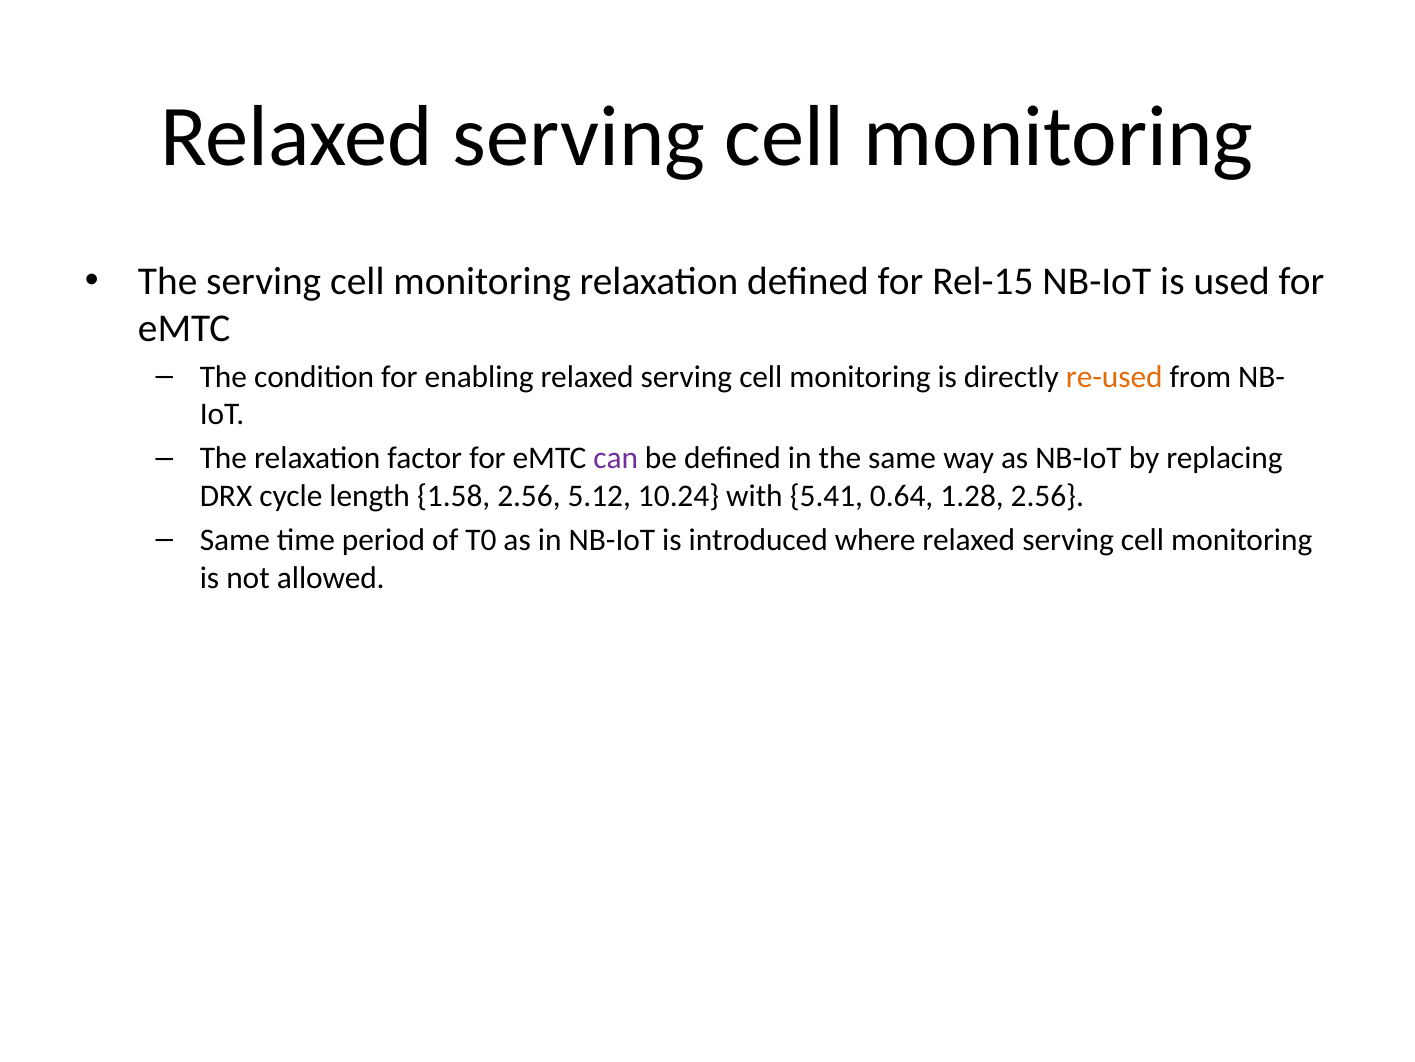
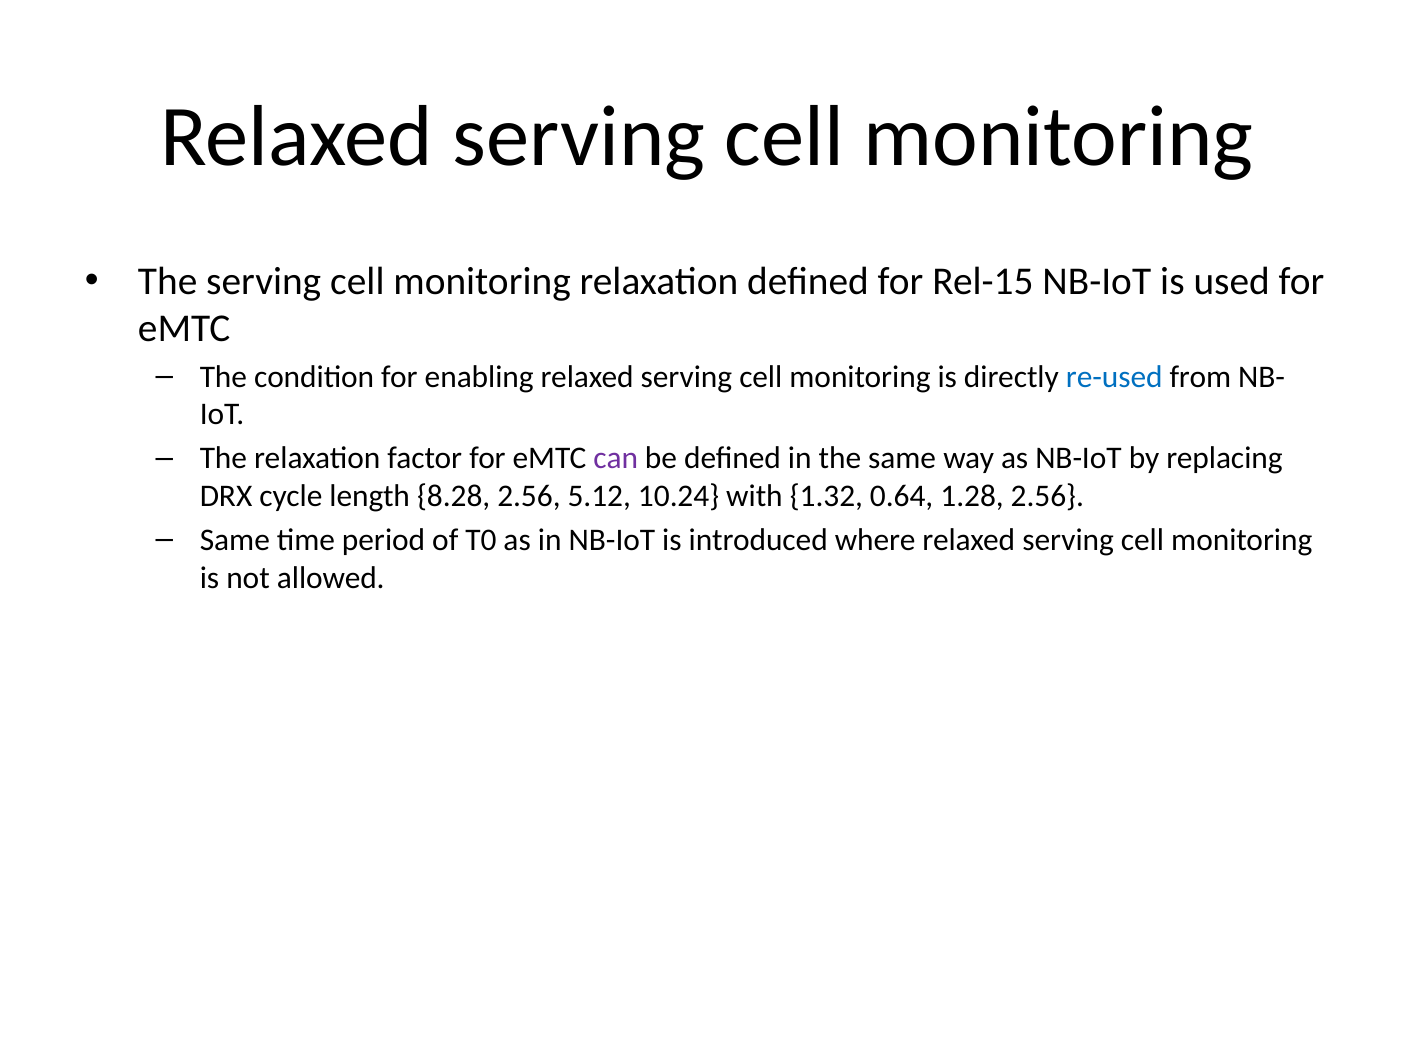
re-used colour: orange -> blue (1114, 376)
1.58: 1.58 -> 8.28 (454, 496)
5.41: 5.41 -> 1.32 (826, 496)
